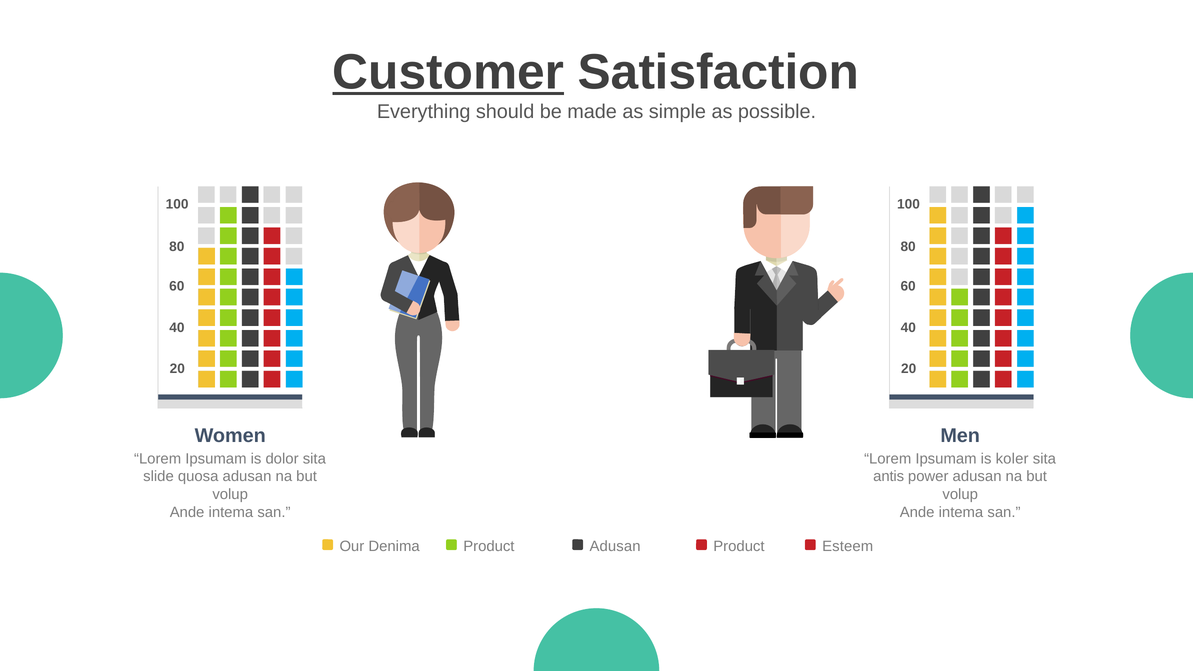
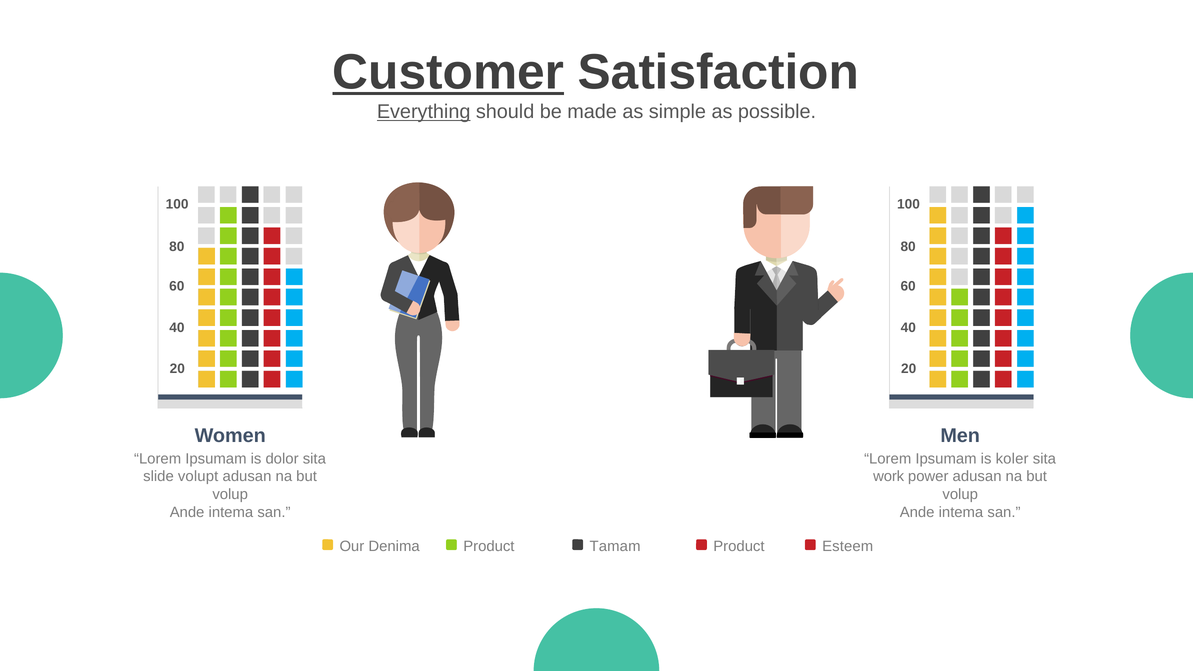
Everything underline: none -> present (424, 112)
quosa: quosa -> volupt (198, 477)
antis: antis -> work (889, 477)
Product Adusan: Adusan -> Tamam (615, 546)
